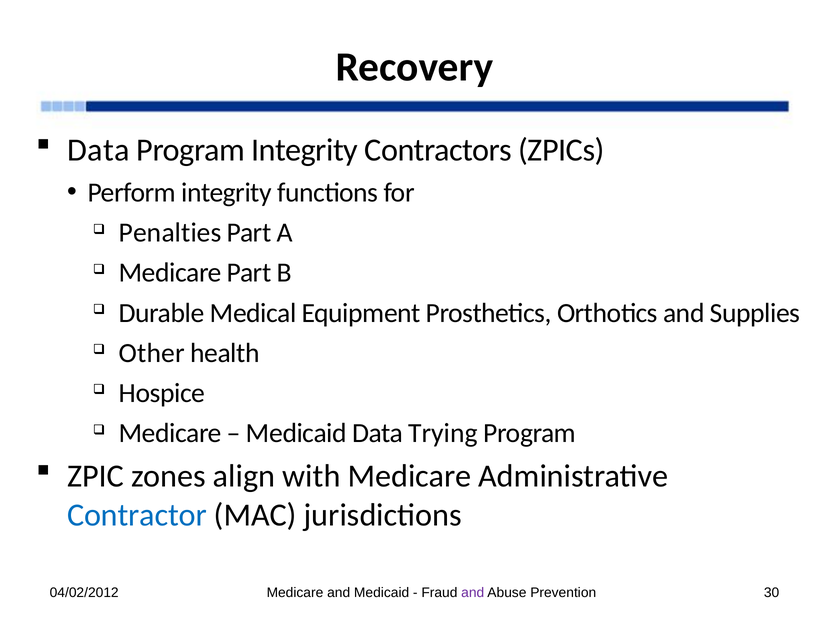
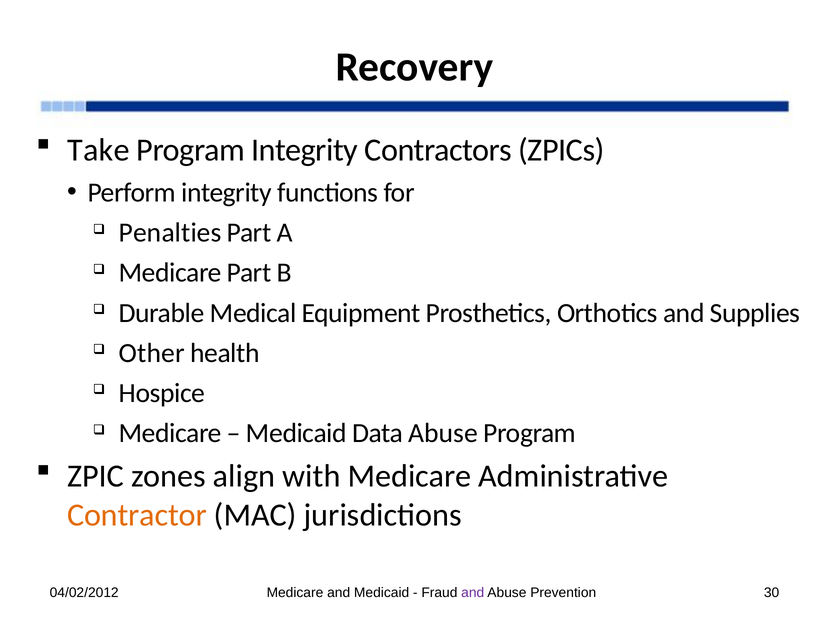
Data: Data -> Take (98, 150)
Data Trying: Trying -> Abuse (443, 433)
Contractor colour: blue -> orange (137, 515)
